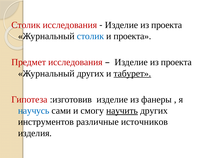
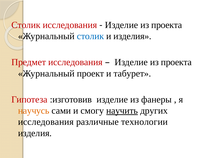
и проекта: проекта -> изделия (132, 36)
Журнальный других: других -> проект (90, 74)
табурет underline: present -> none (132, 74)
научусь colour: blue -> orange (34, 111)
инструментов: инструментов -> исследования (46, 122)
источников: источников -> технологии (144, 122)
